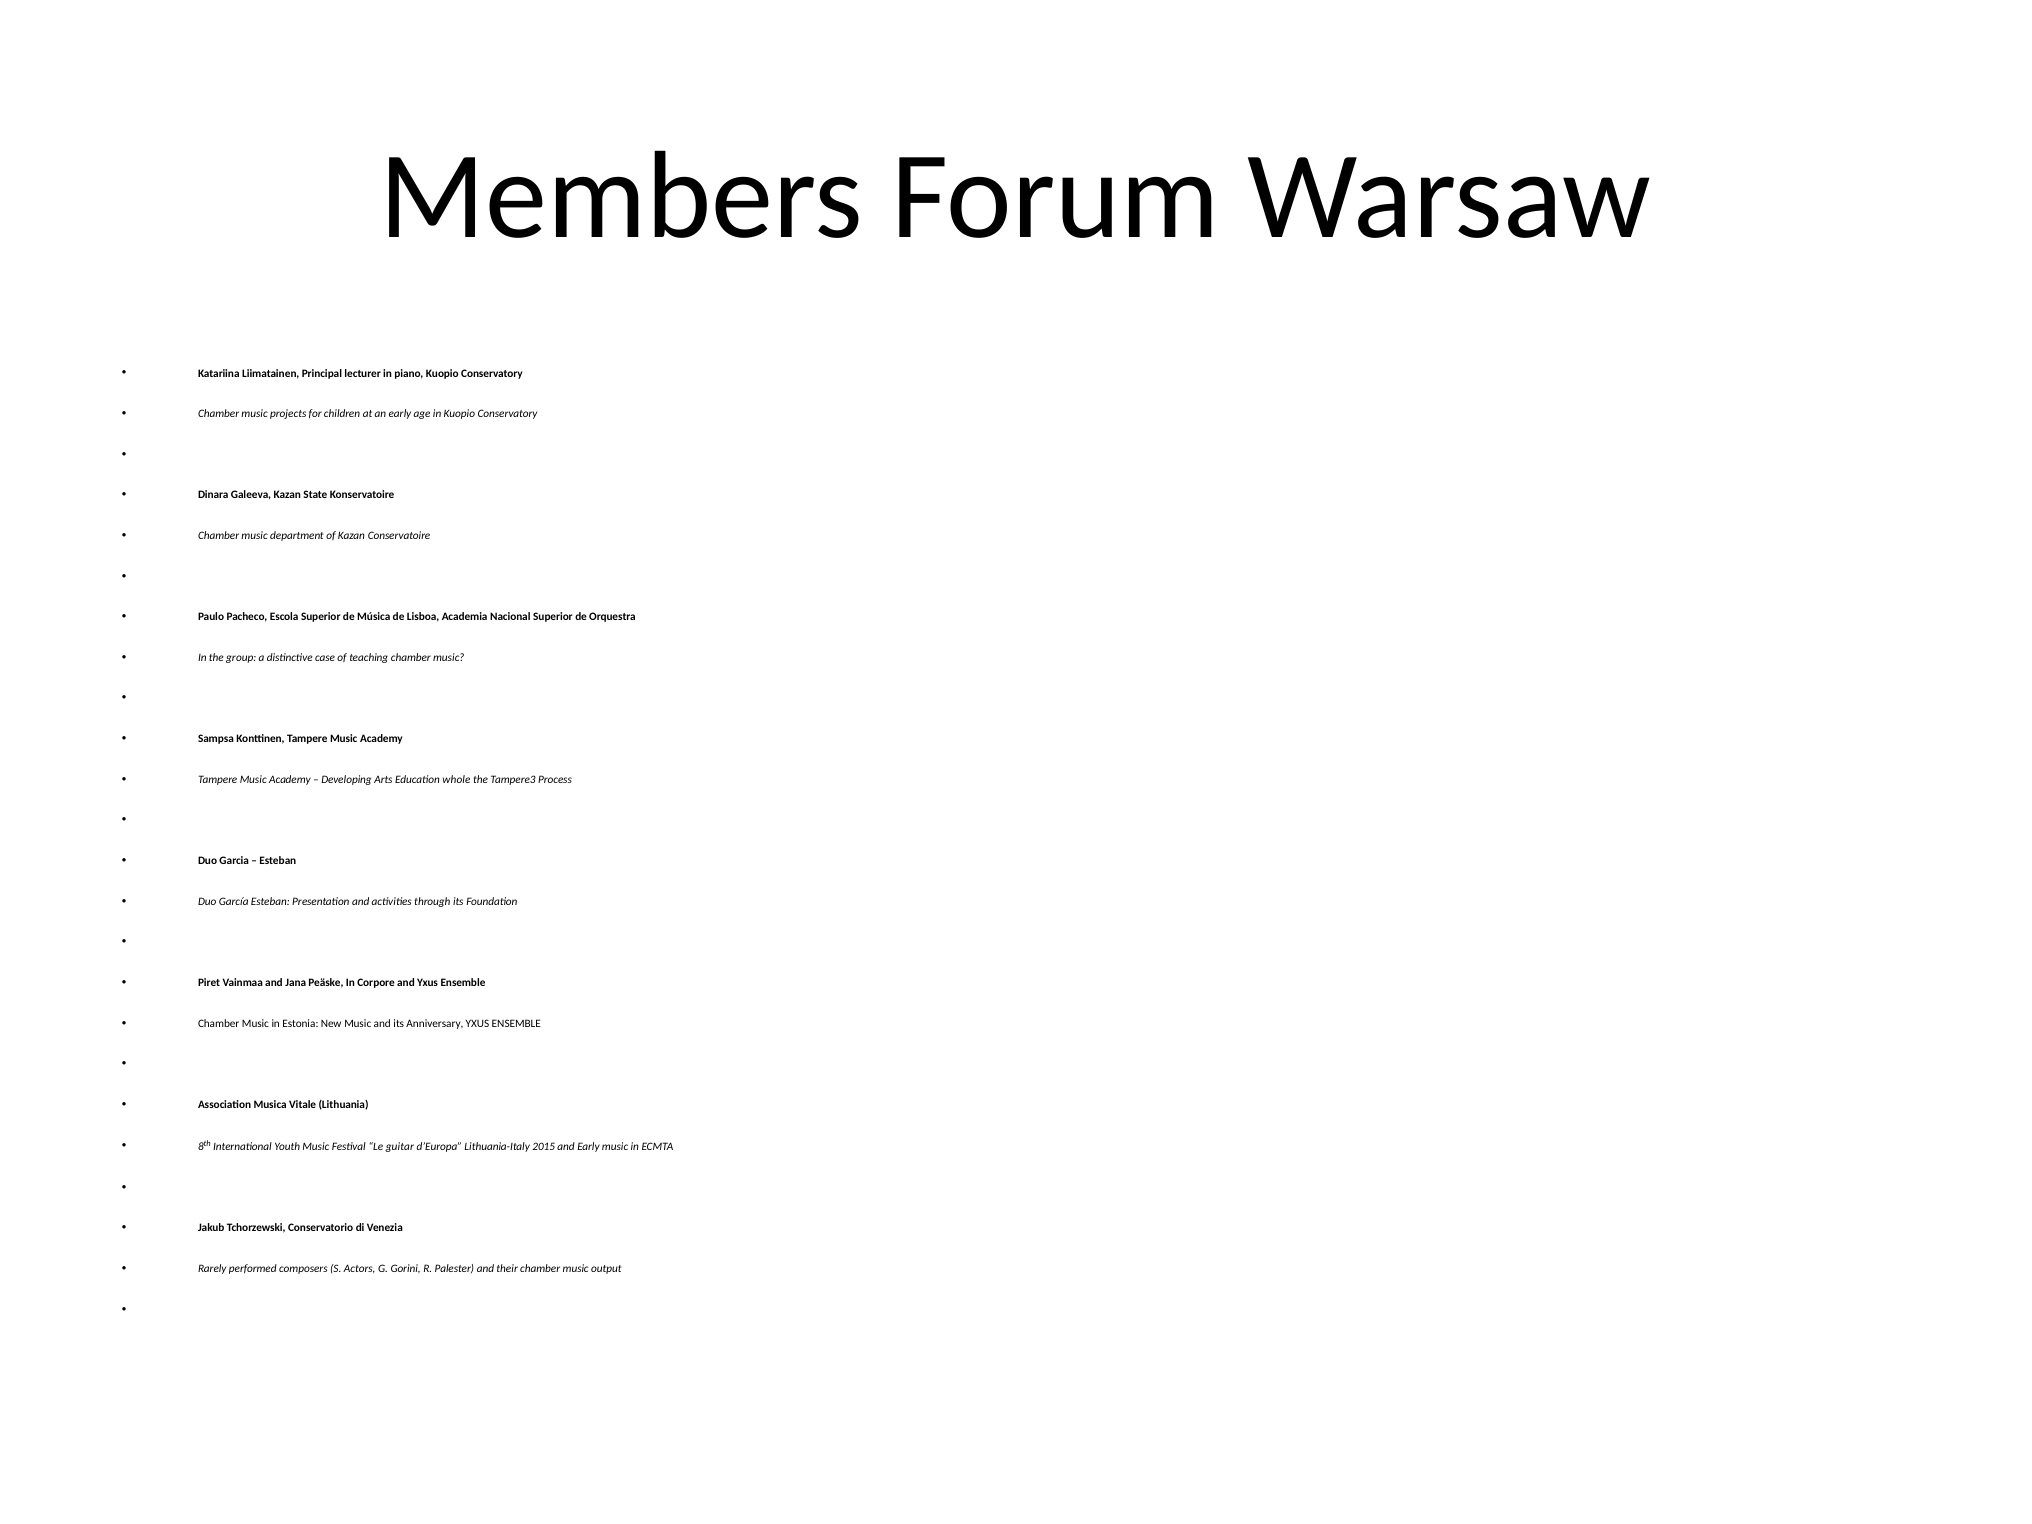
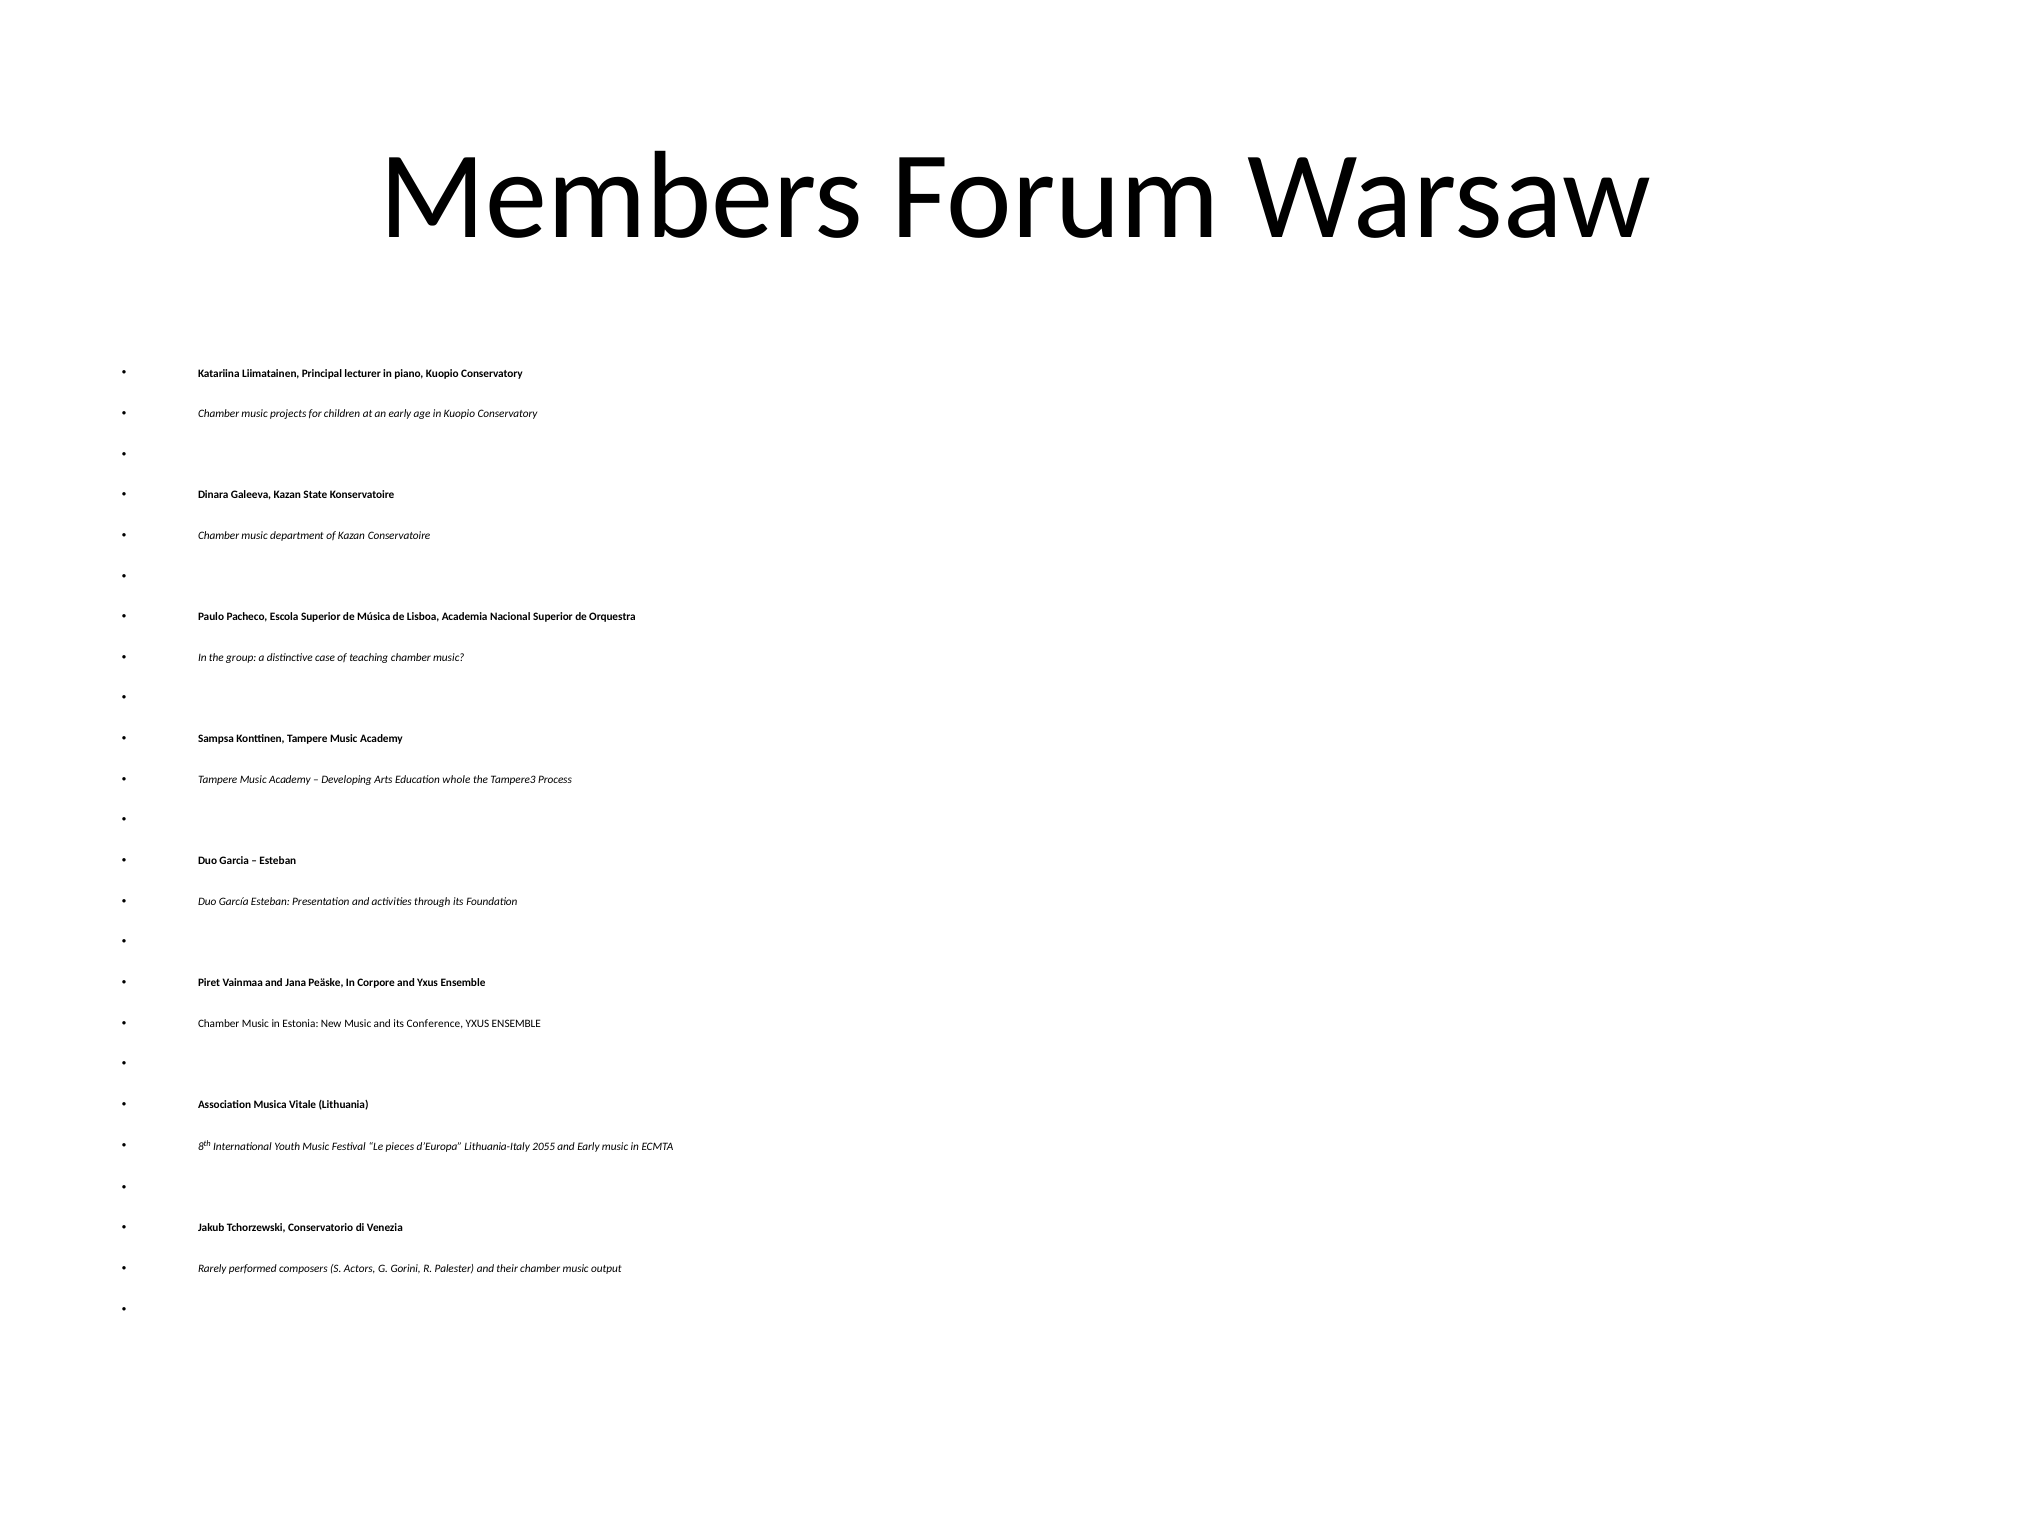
Anniversary: Anniversary -> Conference (435, 1024)
guitar: guitar -> pieces (400, 1147)
2015: 2015 -> 2055 (544, 1147)
